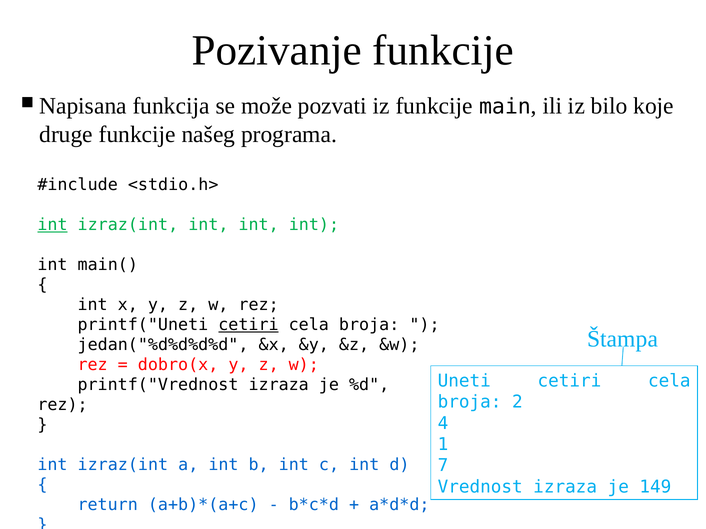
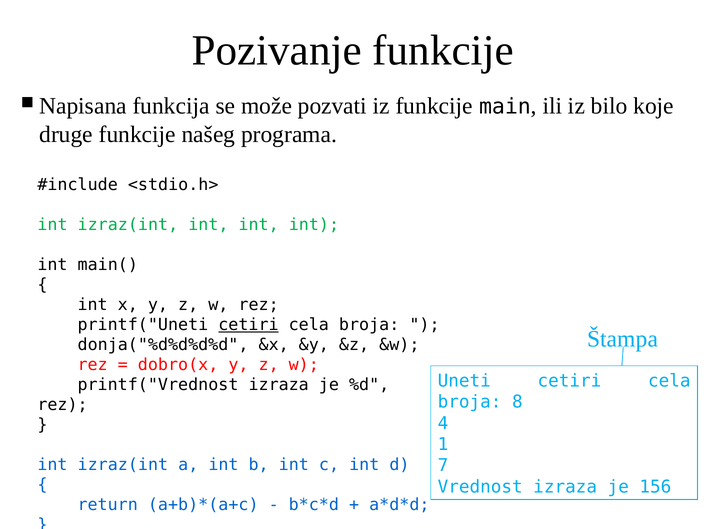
int underline: present -> none (53, 225)
jedan("%d%d%d%d: jedan("%d%d%d%d -> donja("%d%d%d%d (163, 345)
2: 2 -> 8 (517, 402)
149: 149 -> 156 (655, 487)
